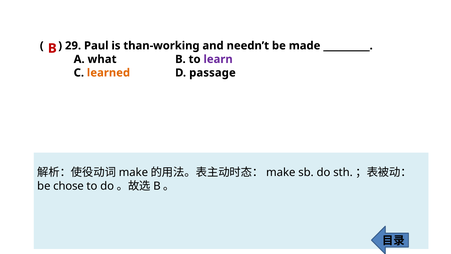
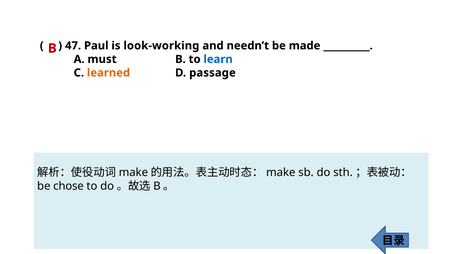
29: 29 -> 47 (73, 46)
than-working: than-working -> look-working (161, 46)
what: what -> must (102, 59)
learn colour: purple -> blue (218, 59)
